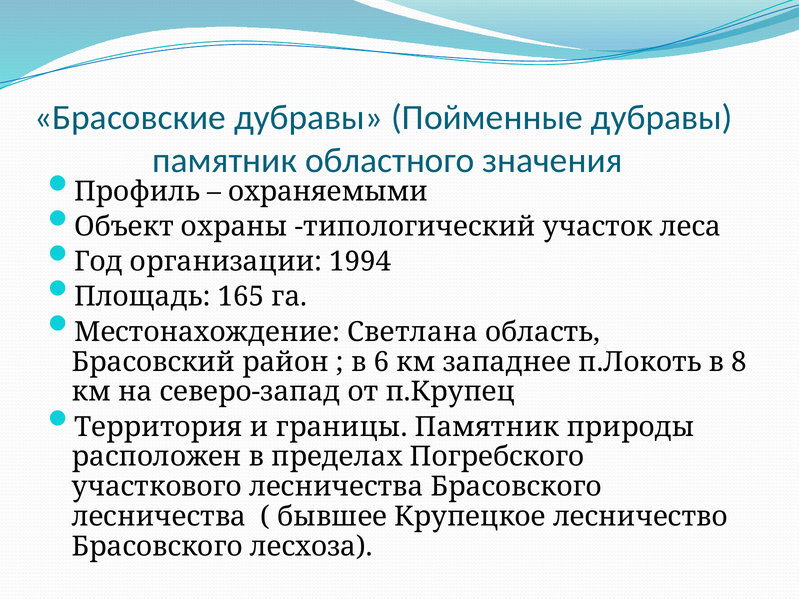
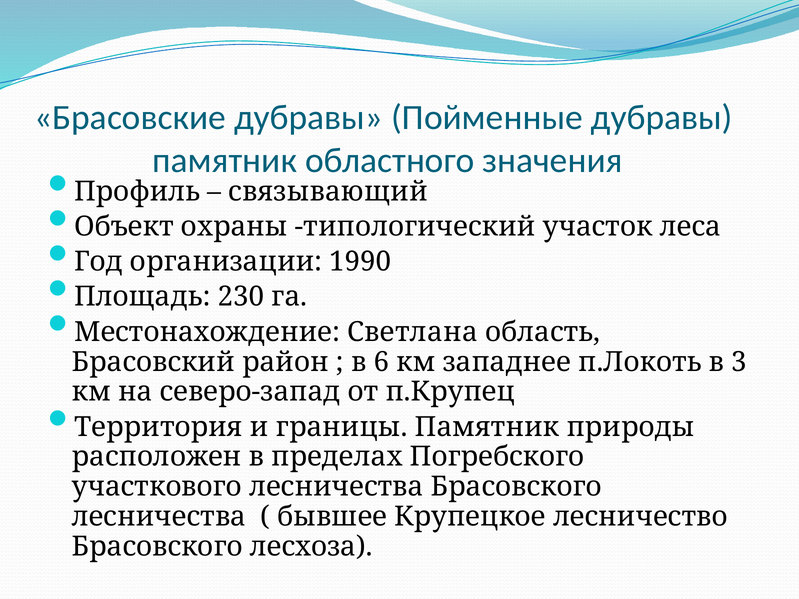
охраняемыми: охраняемыми -> связывающий (328, 192)
1994: 1994 -> 1990 (360, 262)
165: 165 -> 230 (241, 297)
8: 8 -> 3 (739, 362)
